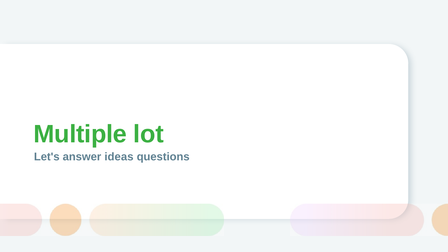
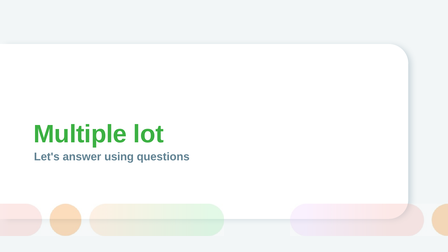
ideas: ideas -> using (119, 157)
